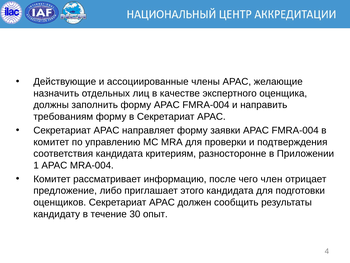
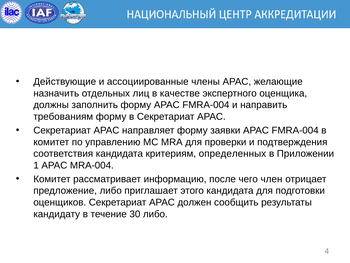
разносторонне: разносторонне -> определенных (232, 153)
30 опыт: опыт -> либо (155, 214)
